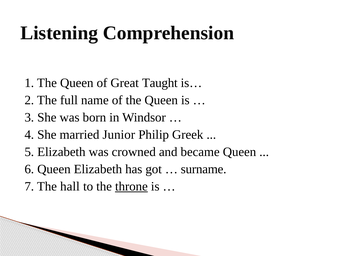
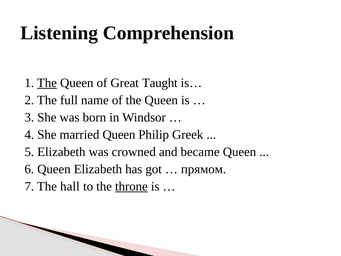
The underline: none -> present (47, 83)
married Junior: Junior -> Queen (119, 135)
surname: surname -> прямом (204, 169)
